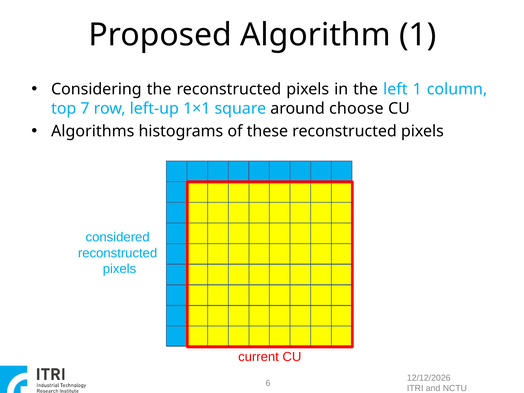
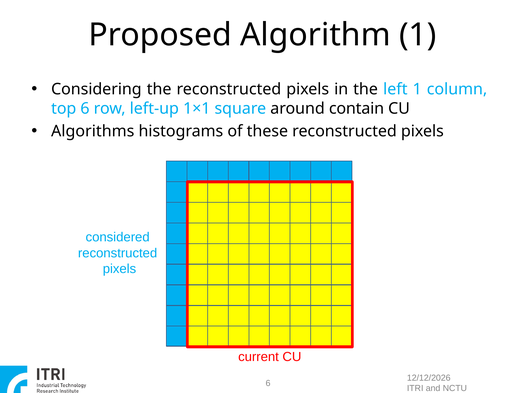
top 7: 7 -> 6 (85, 109)
choose: choose -> contain (357, 109)
